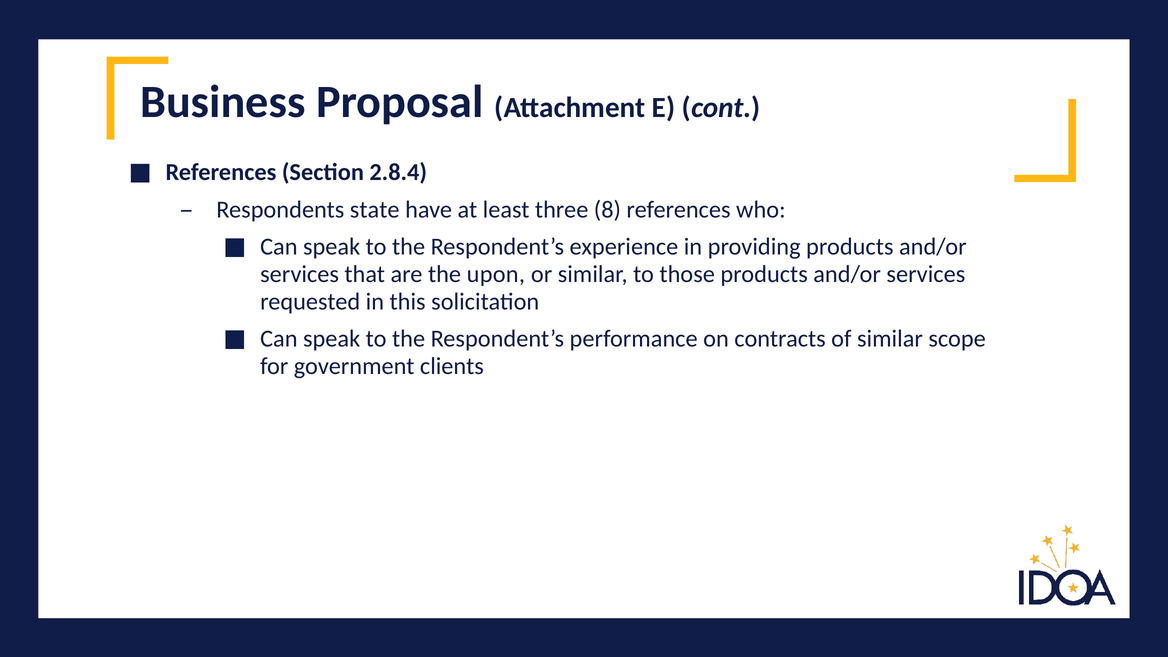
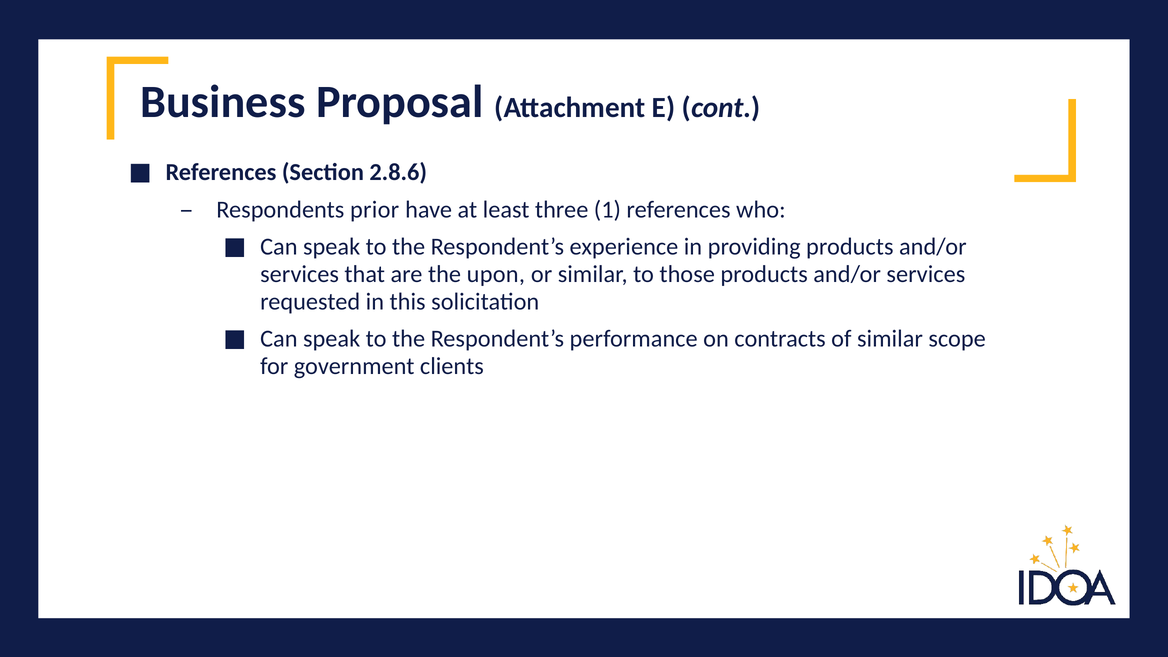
2.8.4: 2.8.4 -> 2.8.6 (398, 172)
state: state -> prior (375, 210)
8: 8 -> 1 (607, 210)
